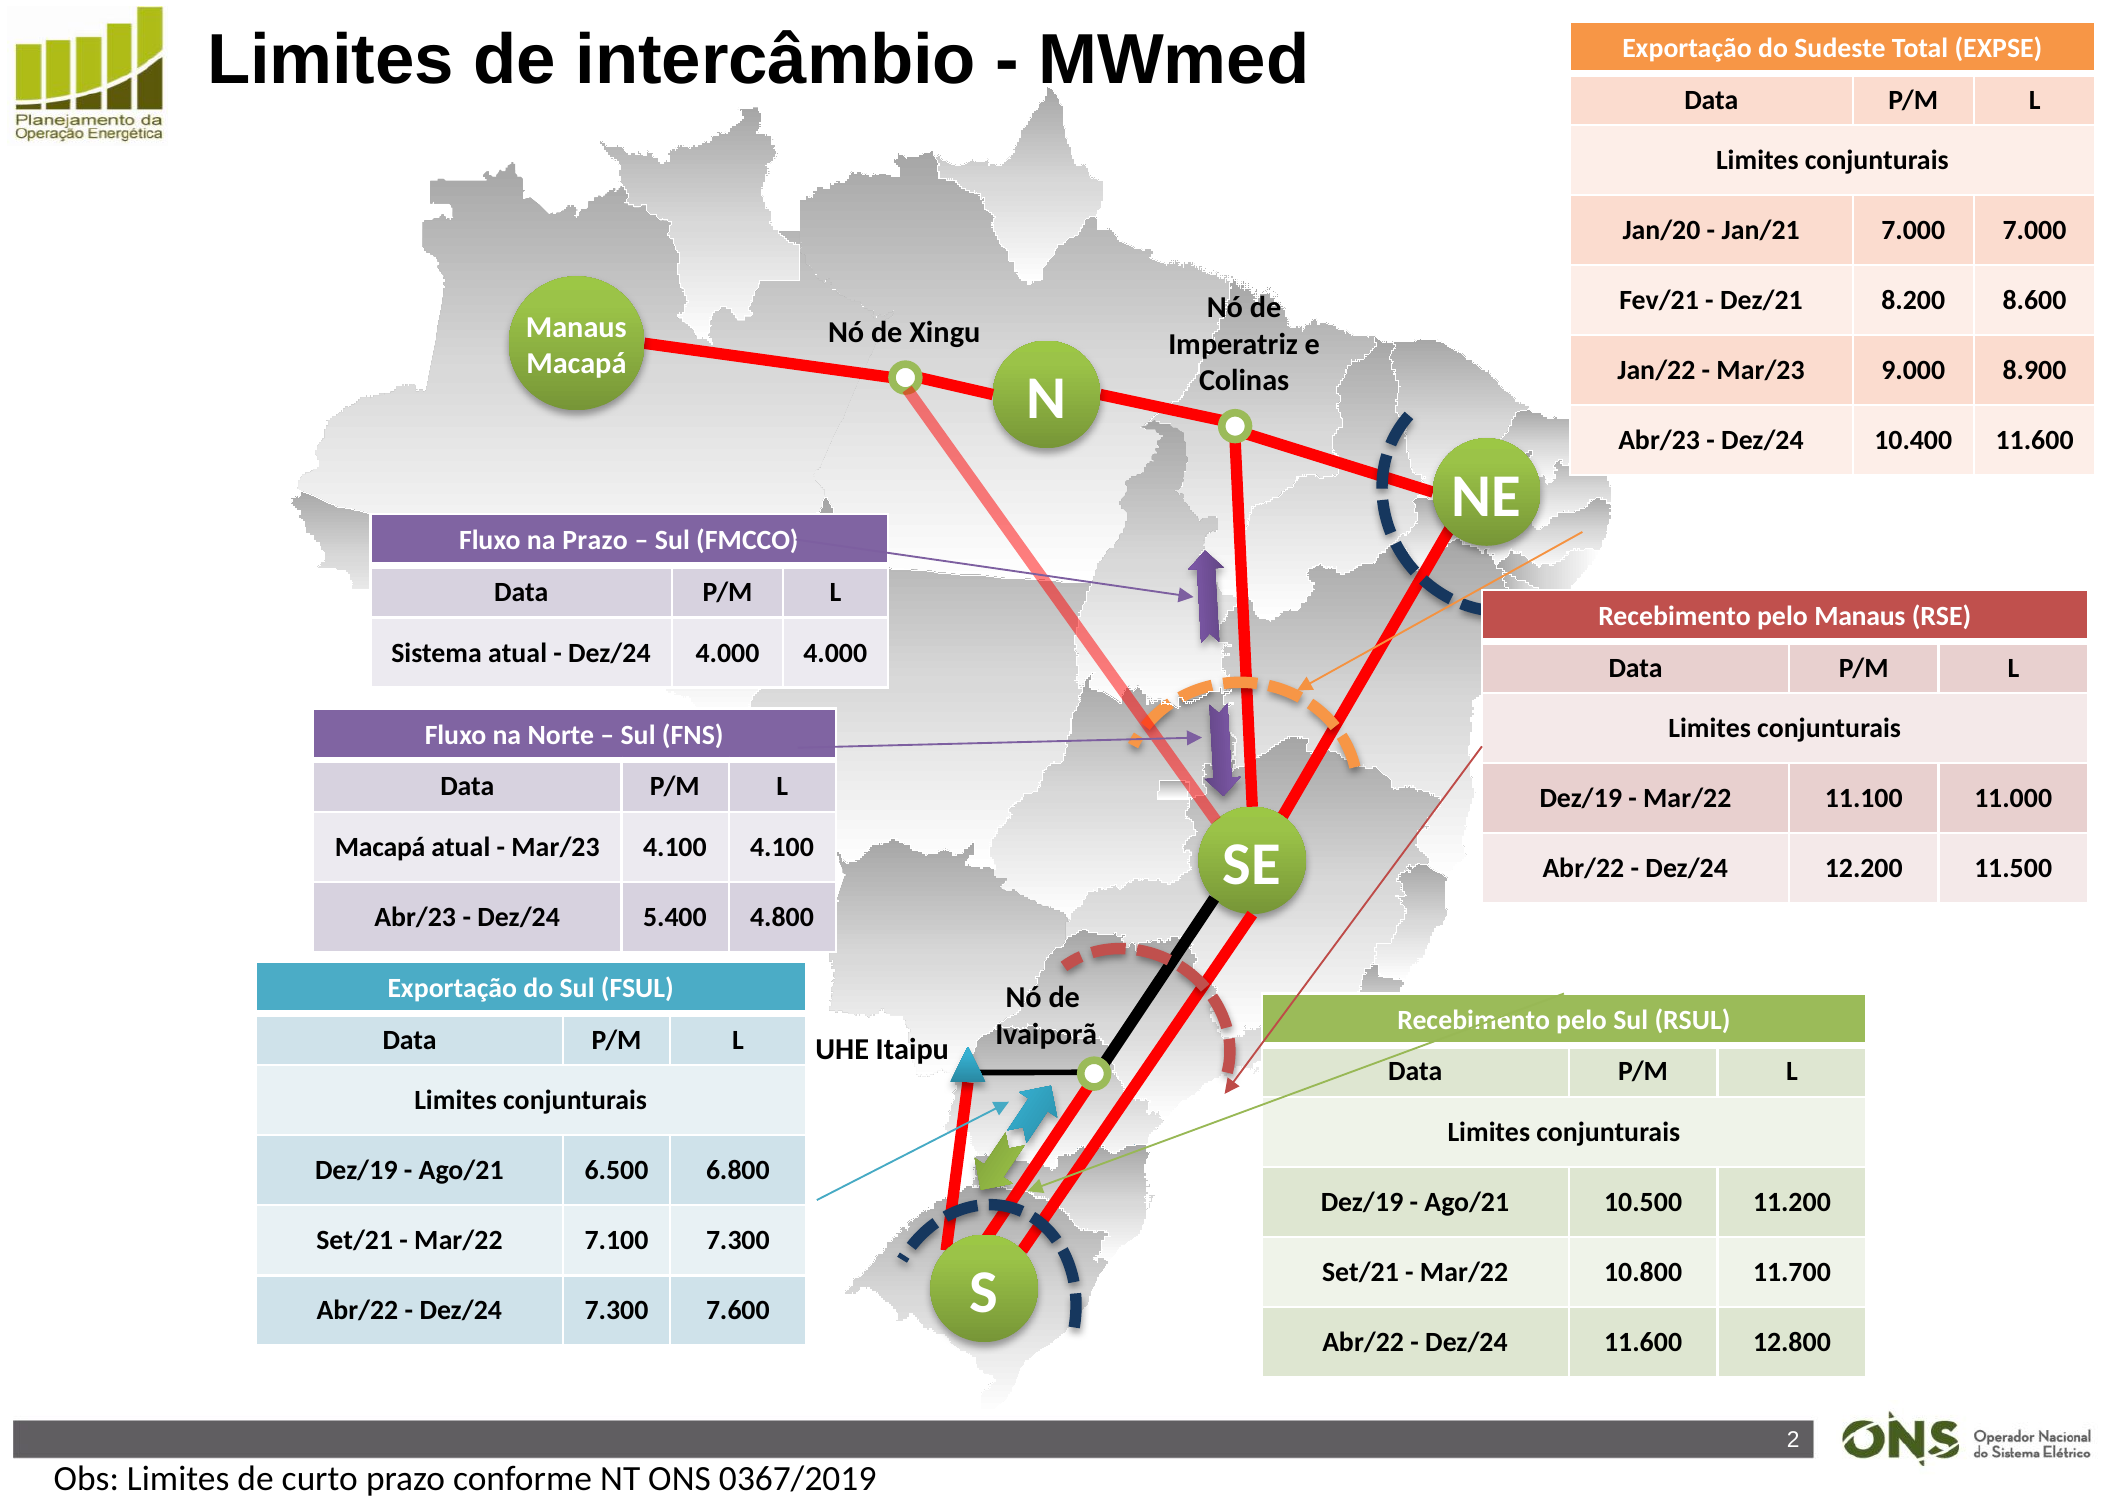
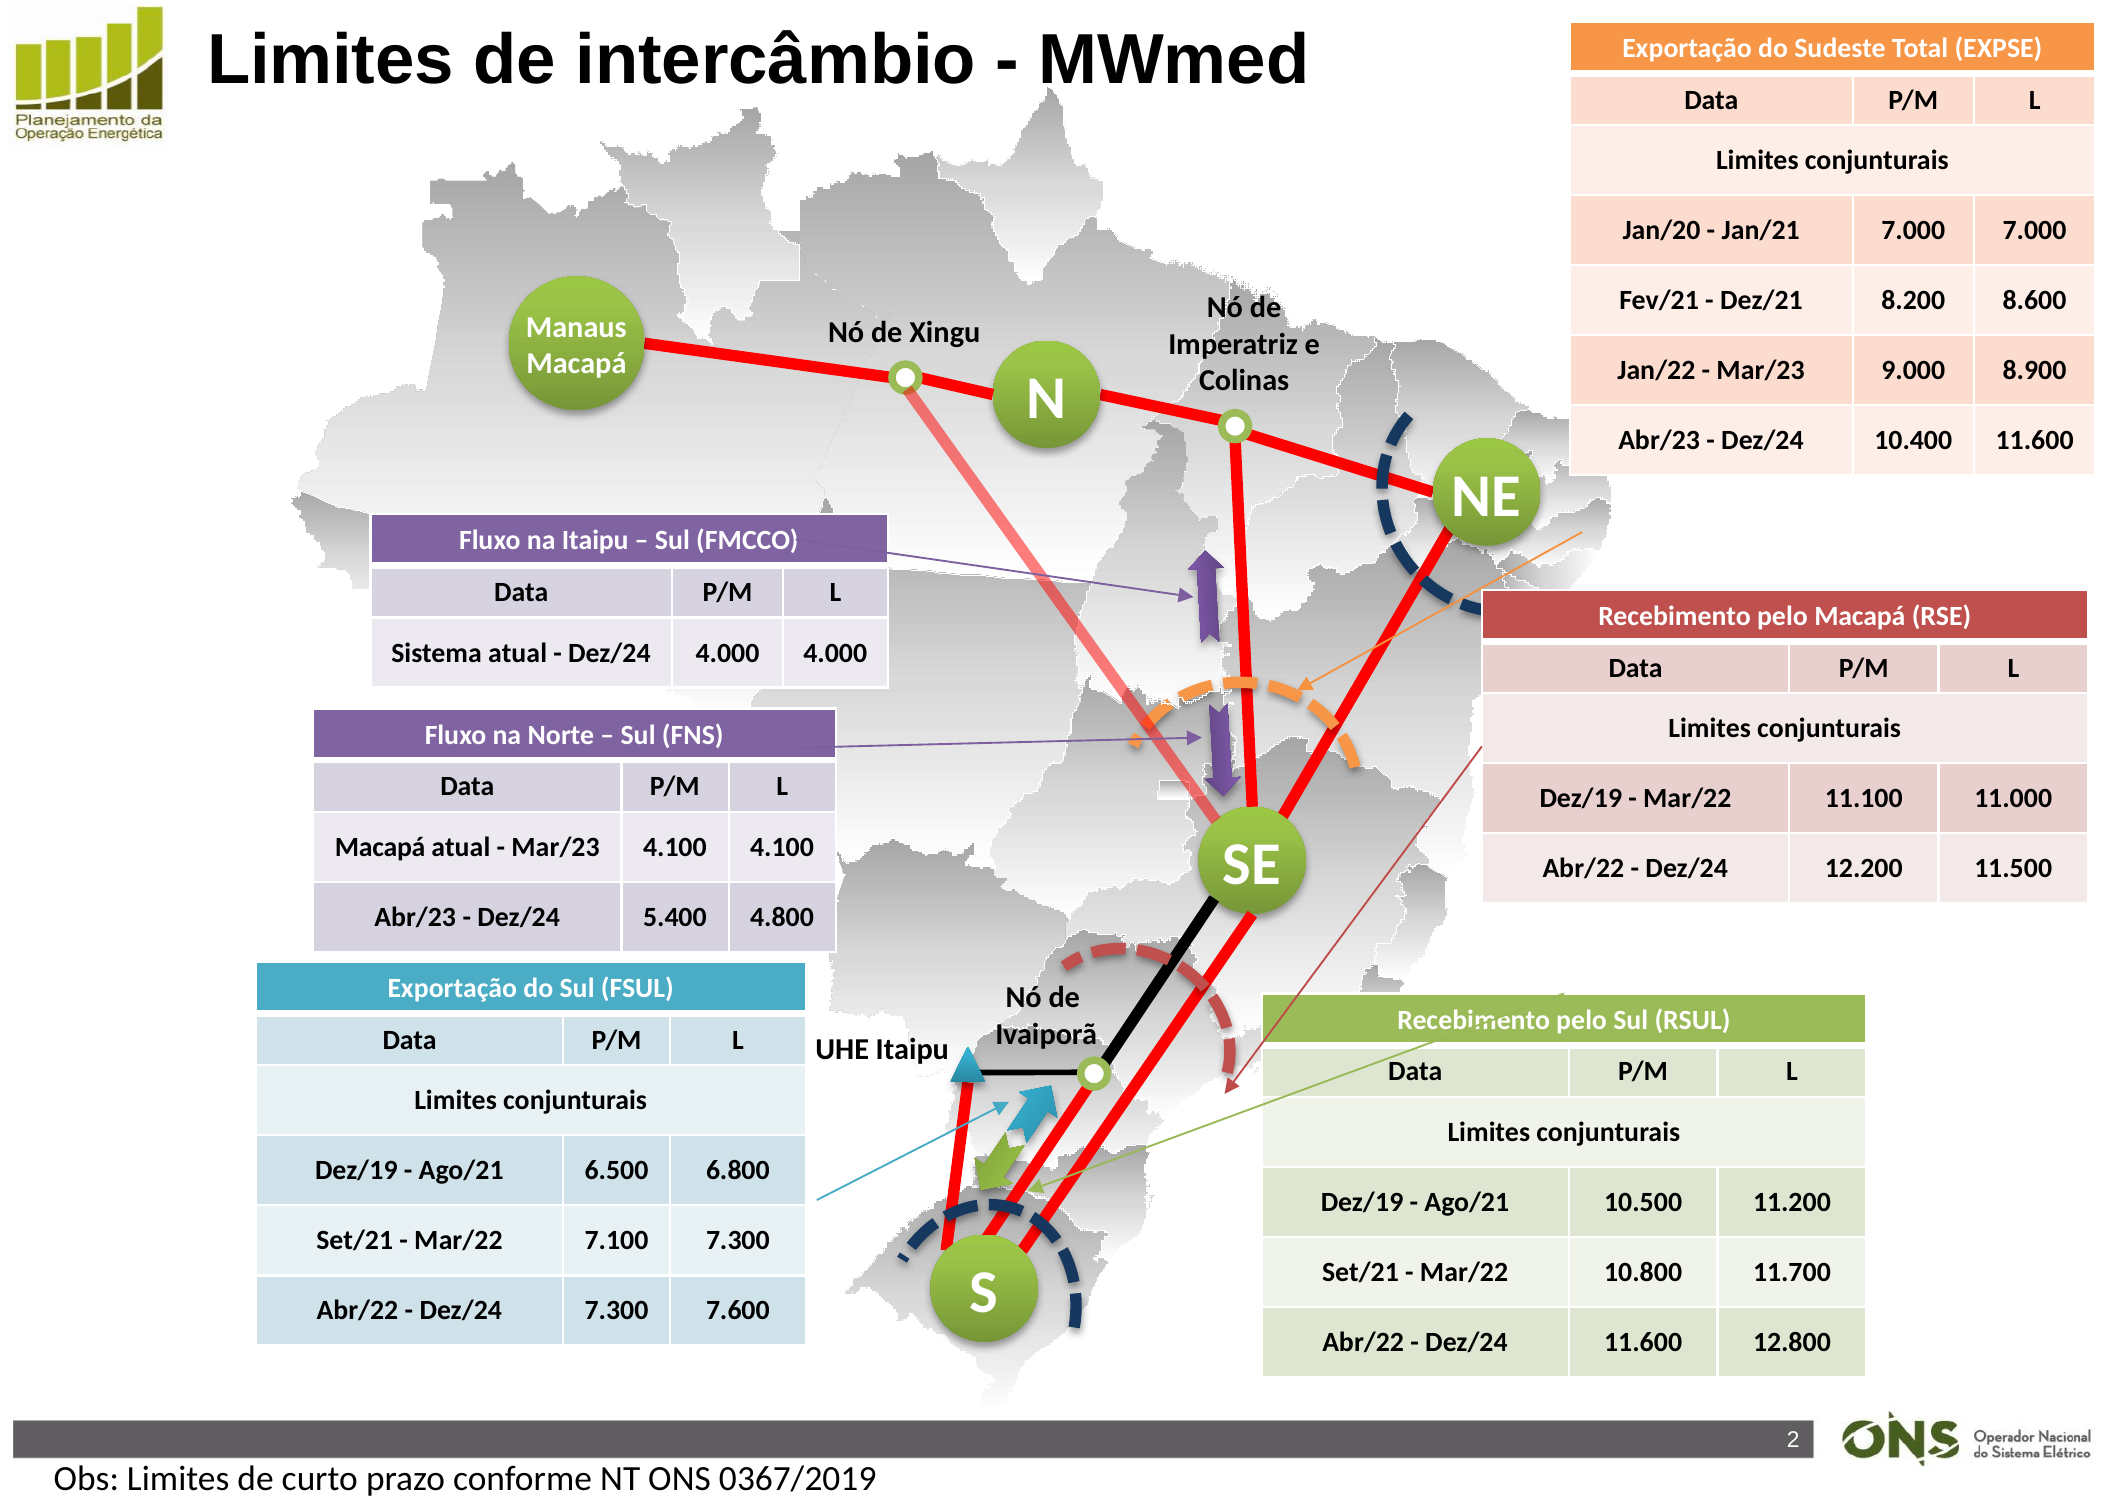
na Prazo: Prazo -> Itaipu (595, 541)
pelo Manaus: Manaus -> Macapá (1860, 616)
